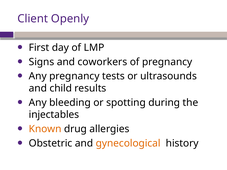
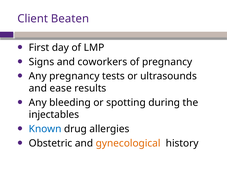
Openly: Openly -> Beaten (70, 19)
child: child -> ease (61, 88)
Known colour: orange -> blue (45, 129)
